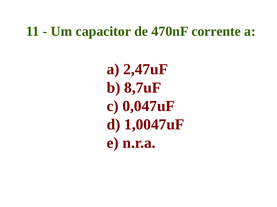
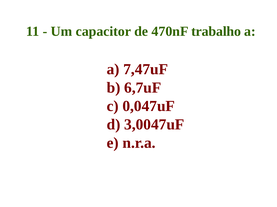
corrente: corrente -> trabalho (216, 31)
2,47uF: 2,47uF -> 7,47uF (146, 69)
8,7uF: 8,7uF -> 6,7uF (143, 88)
1,0047uF: 1,0047uF -> 3,0047uF (154, 125)
